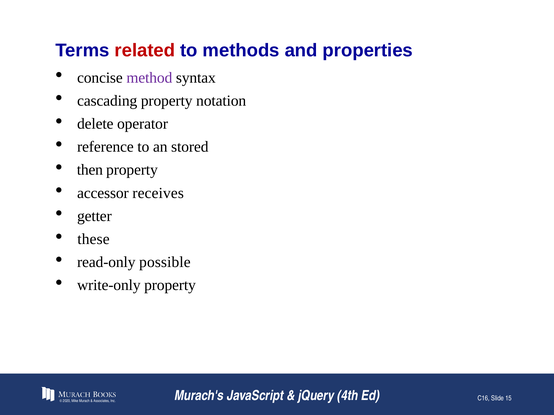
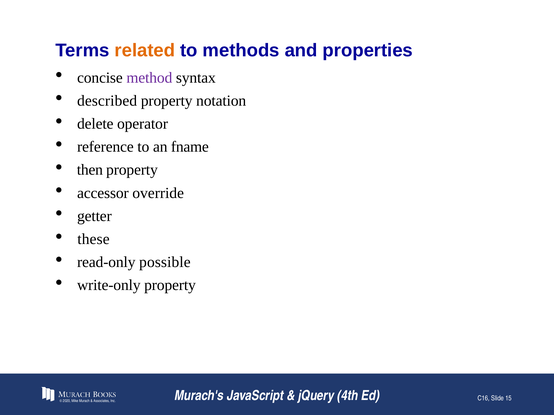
related colour: red -> orange (145, 50)
cascading: cascading -> described (107, 101)
stored: stored -> fname (190, 147)
receives: receives -> override (158, 193)
